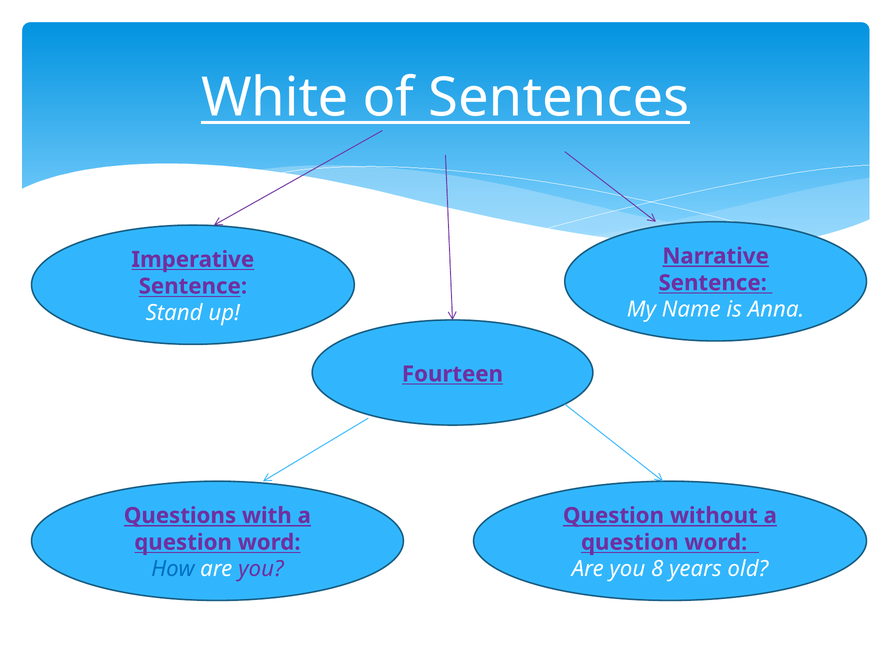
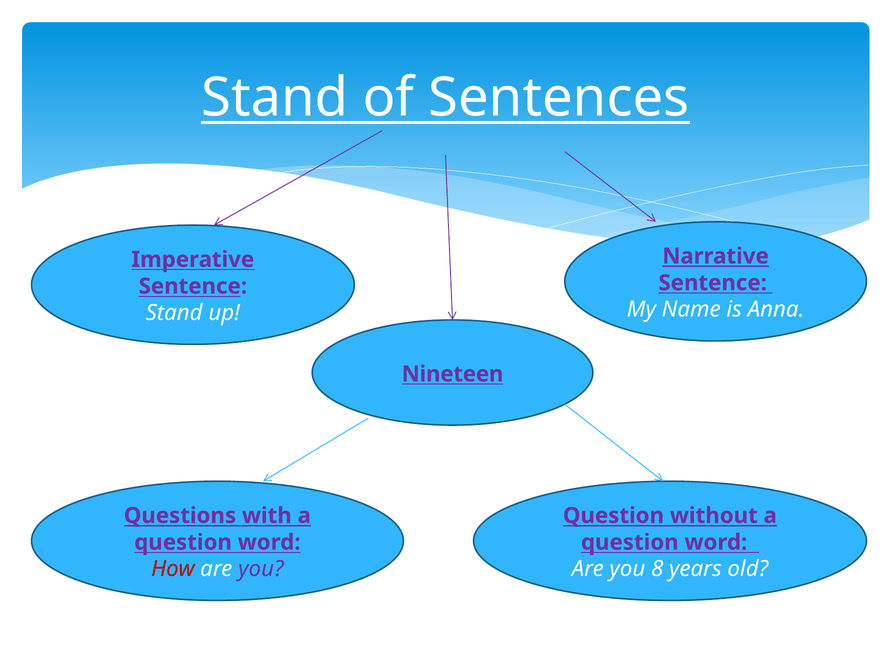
White: White -> Stand (275, 98)
Fourteen: Fourteen -> Nineteen (453, 374)
How colour: blue -> red (173, 569)
